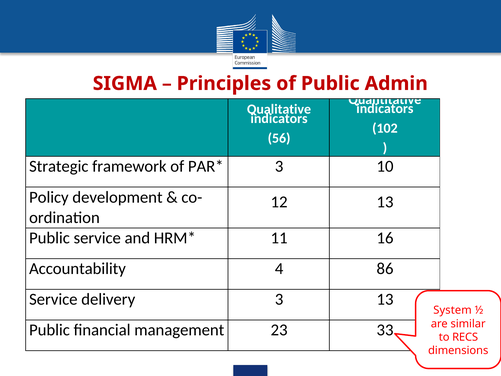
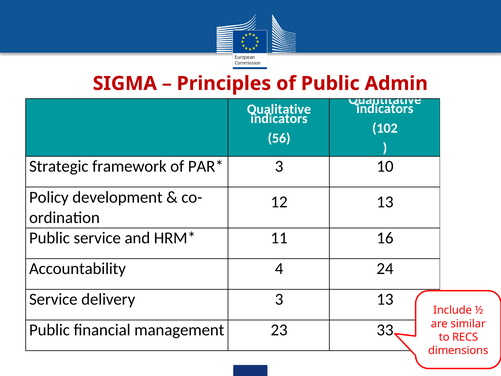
86: 86 -> 24 (385, 268)
System: System -> Include (453, 310)
